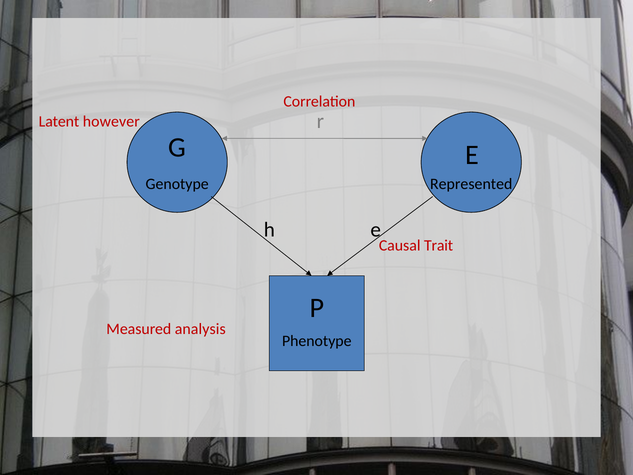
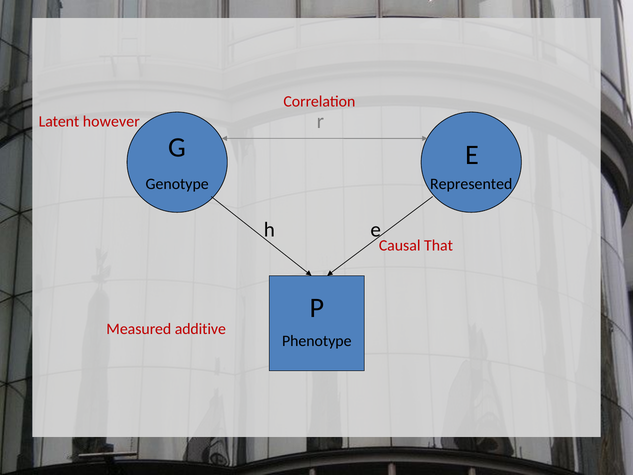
Trait: Trait -> That (439, 245)
analysis: analysis -> additive (200, 329)
